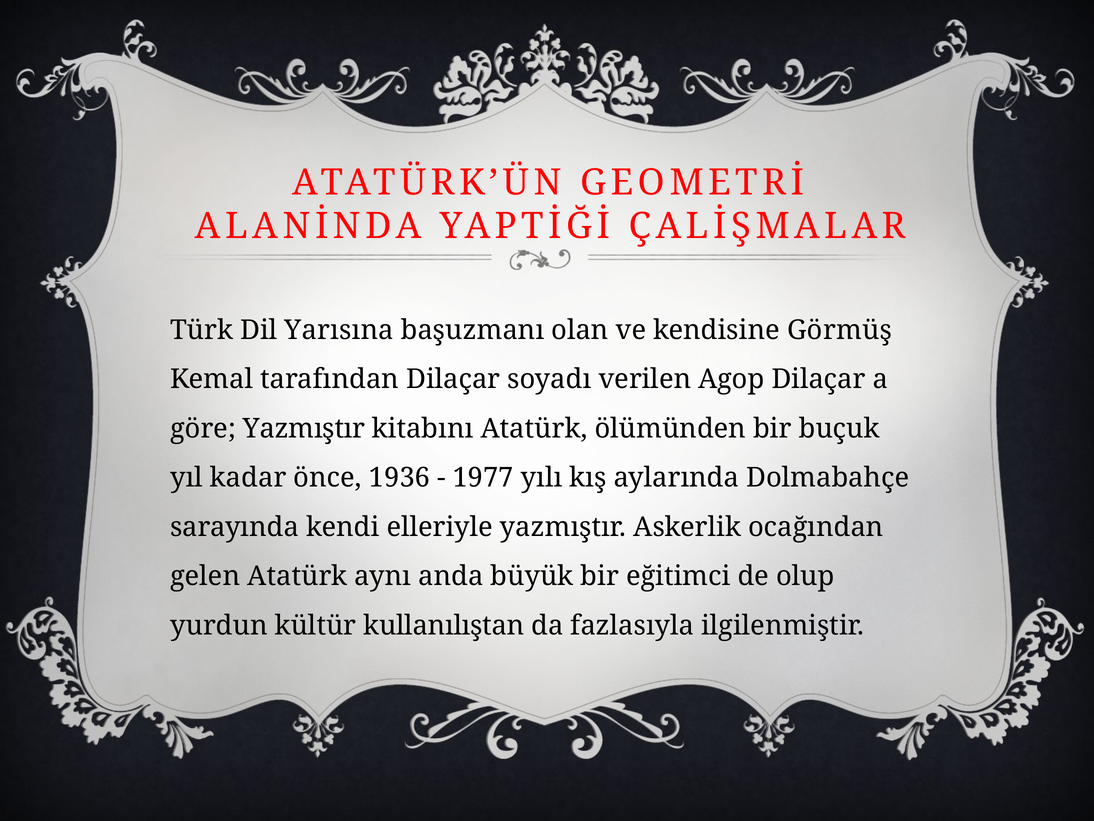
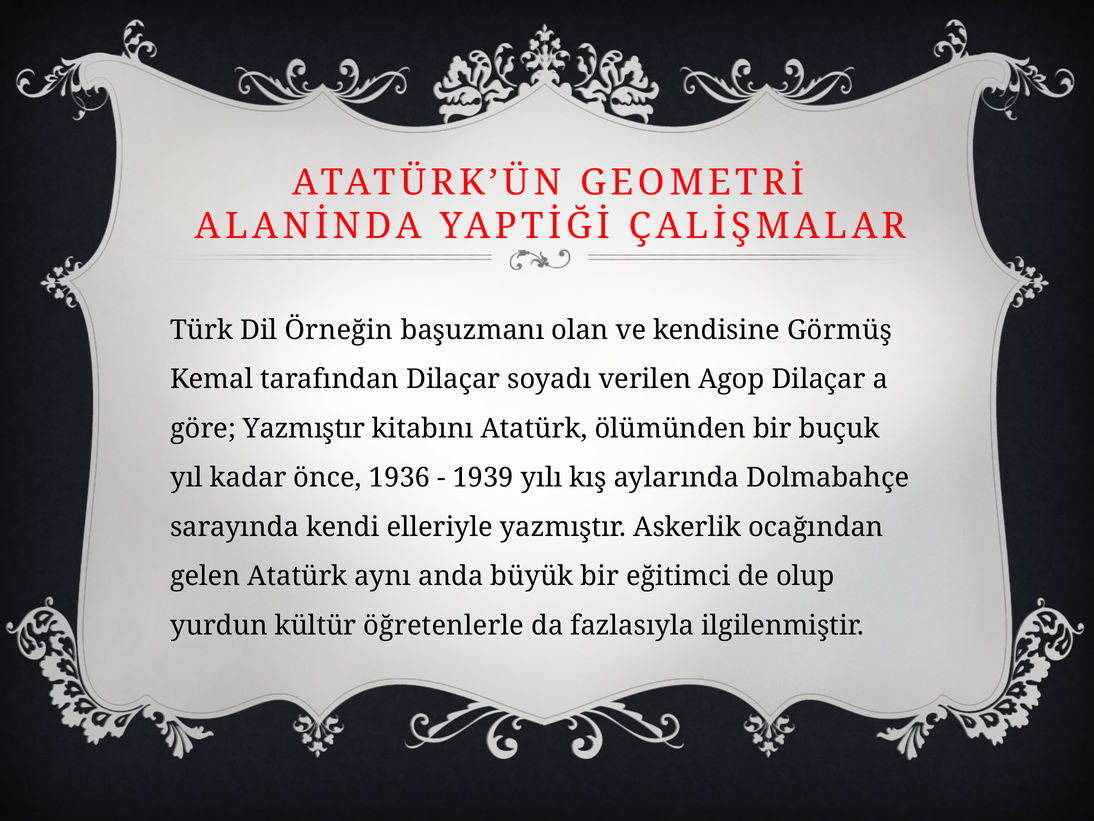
Yarısına: Yarısına -> Örneğin (339, 330)
1977: 1977 -> 1939 (483, 478)
kullanılıştan: kullanılıştan -> öğretenlerle (444, 625)
